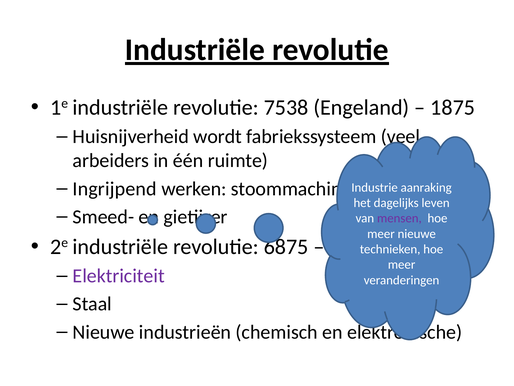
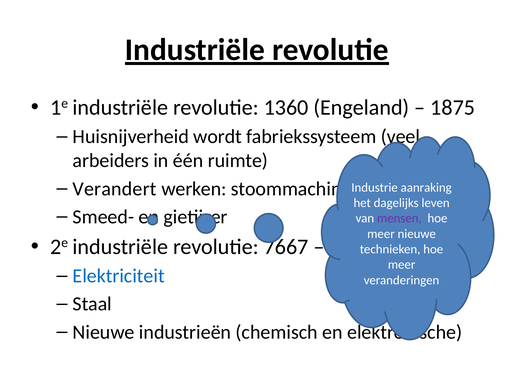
7538: 7538 -> 1360 (286, 107)
Ingrijpend: Ingrijpend -> Verandert (115, 188)
6875: 6875 -> 7667 (286, 247)
Elektriciteit colour: purple -> blue (119, 276)
